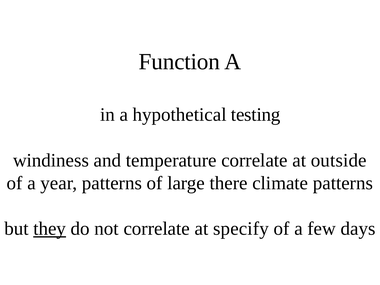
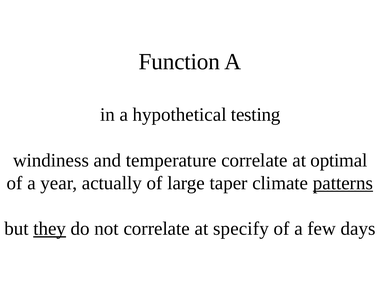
outside: outside -> optimal (339, 160)
year patterns: patterns -> actually (112, 183)
there: there -> taper (229, 183)
patterns underline: none -> present (343, 183)
